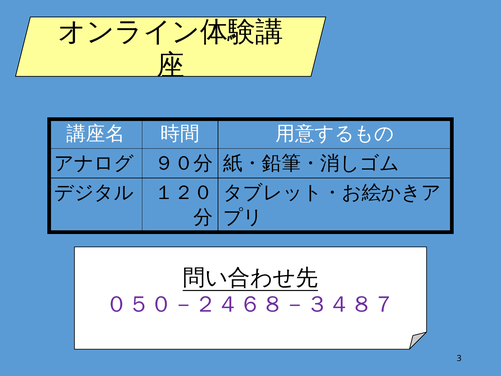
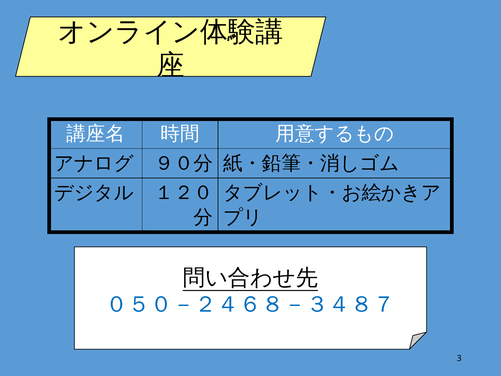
０５０－２４６８－３４８７ colour: purple -> blue (250, 304)
